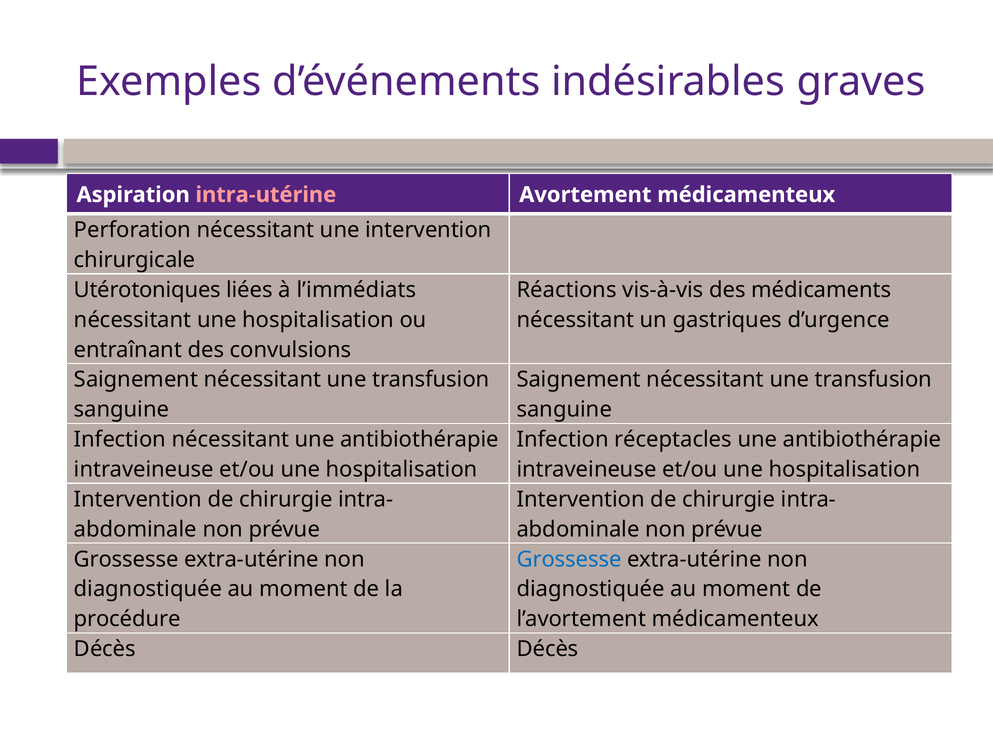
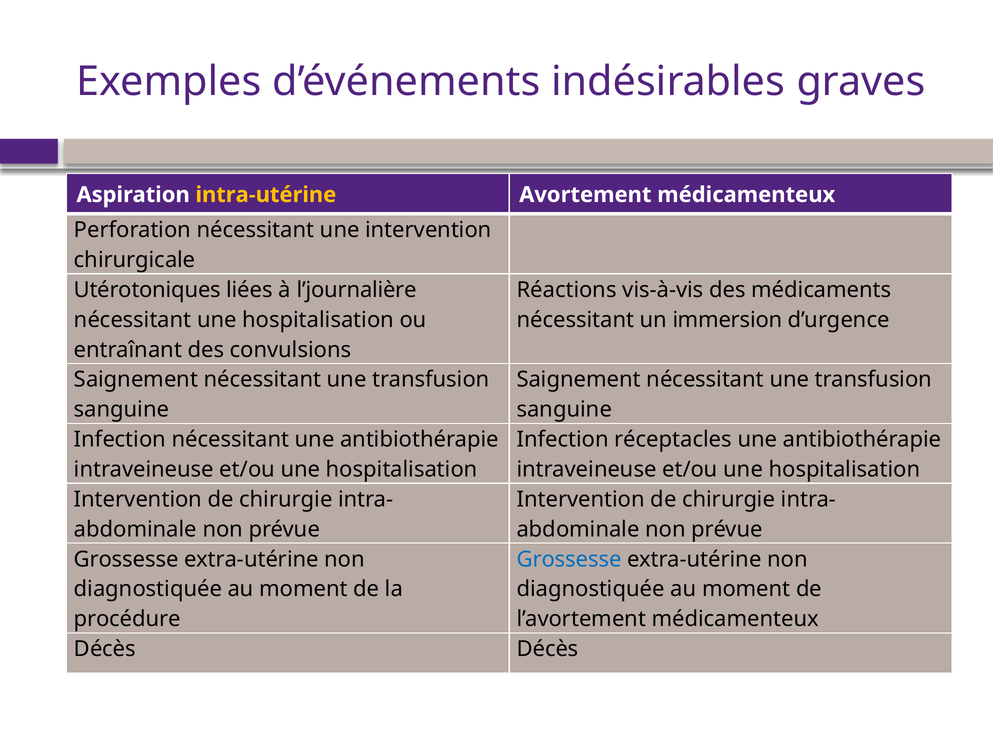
intra-utérine colour: pink -> yellow (266, 195)
l’immédiats: l’immédiats -> l’journalière (357, 290)
gastriques: gastriques -> immersion (727, 320)
